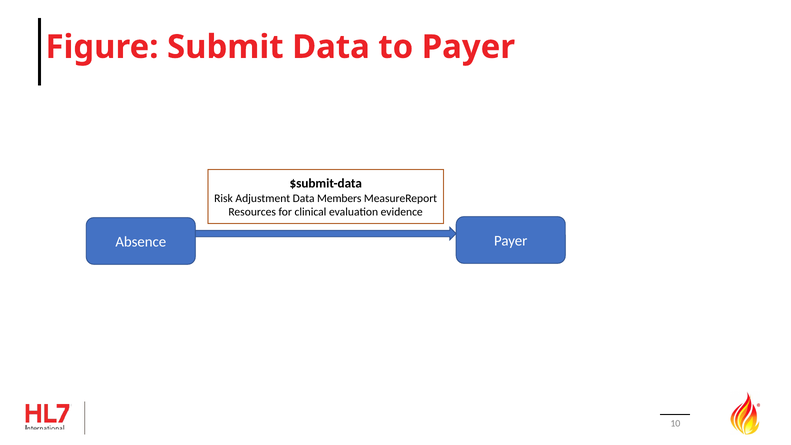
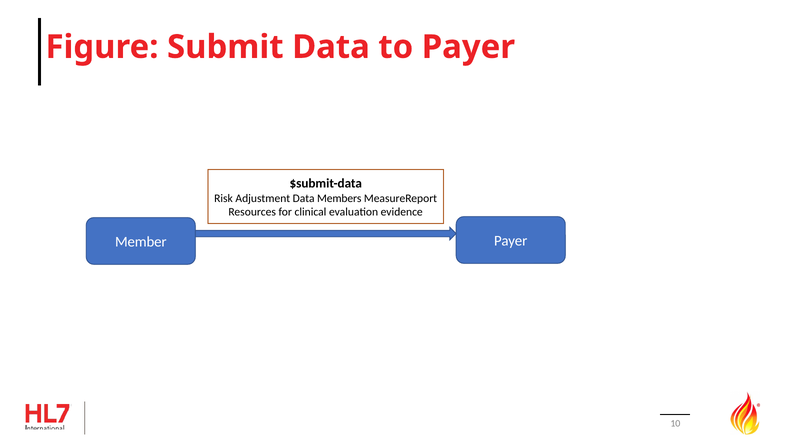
Absence: Absence -> Member (141, 242)
